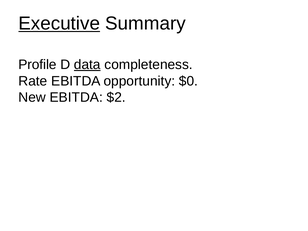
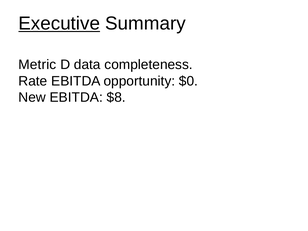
Profile: Profile -> Metric (37, 65)
data underline: present -> none (87, 65)
$2: $2 -> $8 (116, 97)
